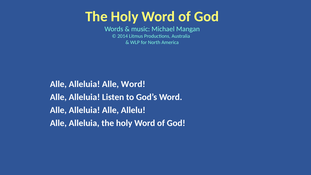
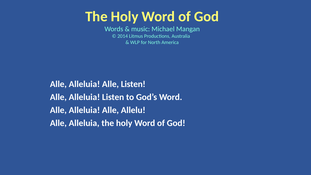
Alle Word: Word -> Listen (133, 84)
